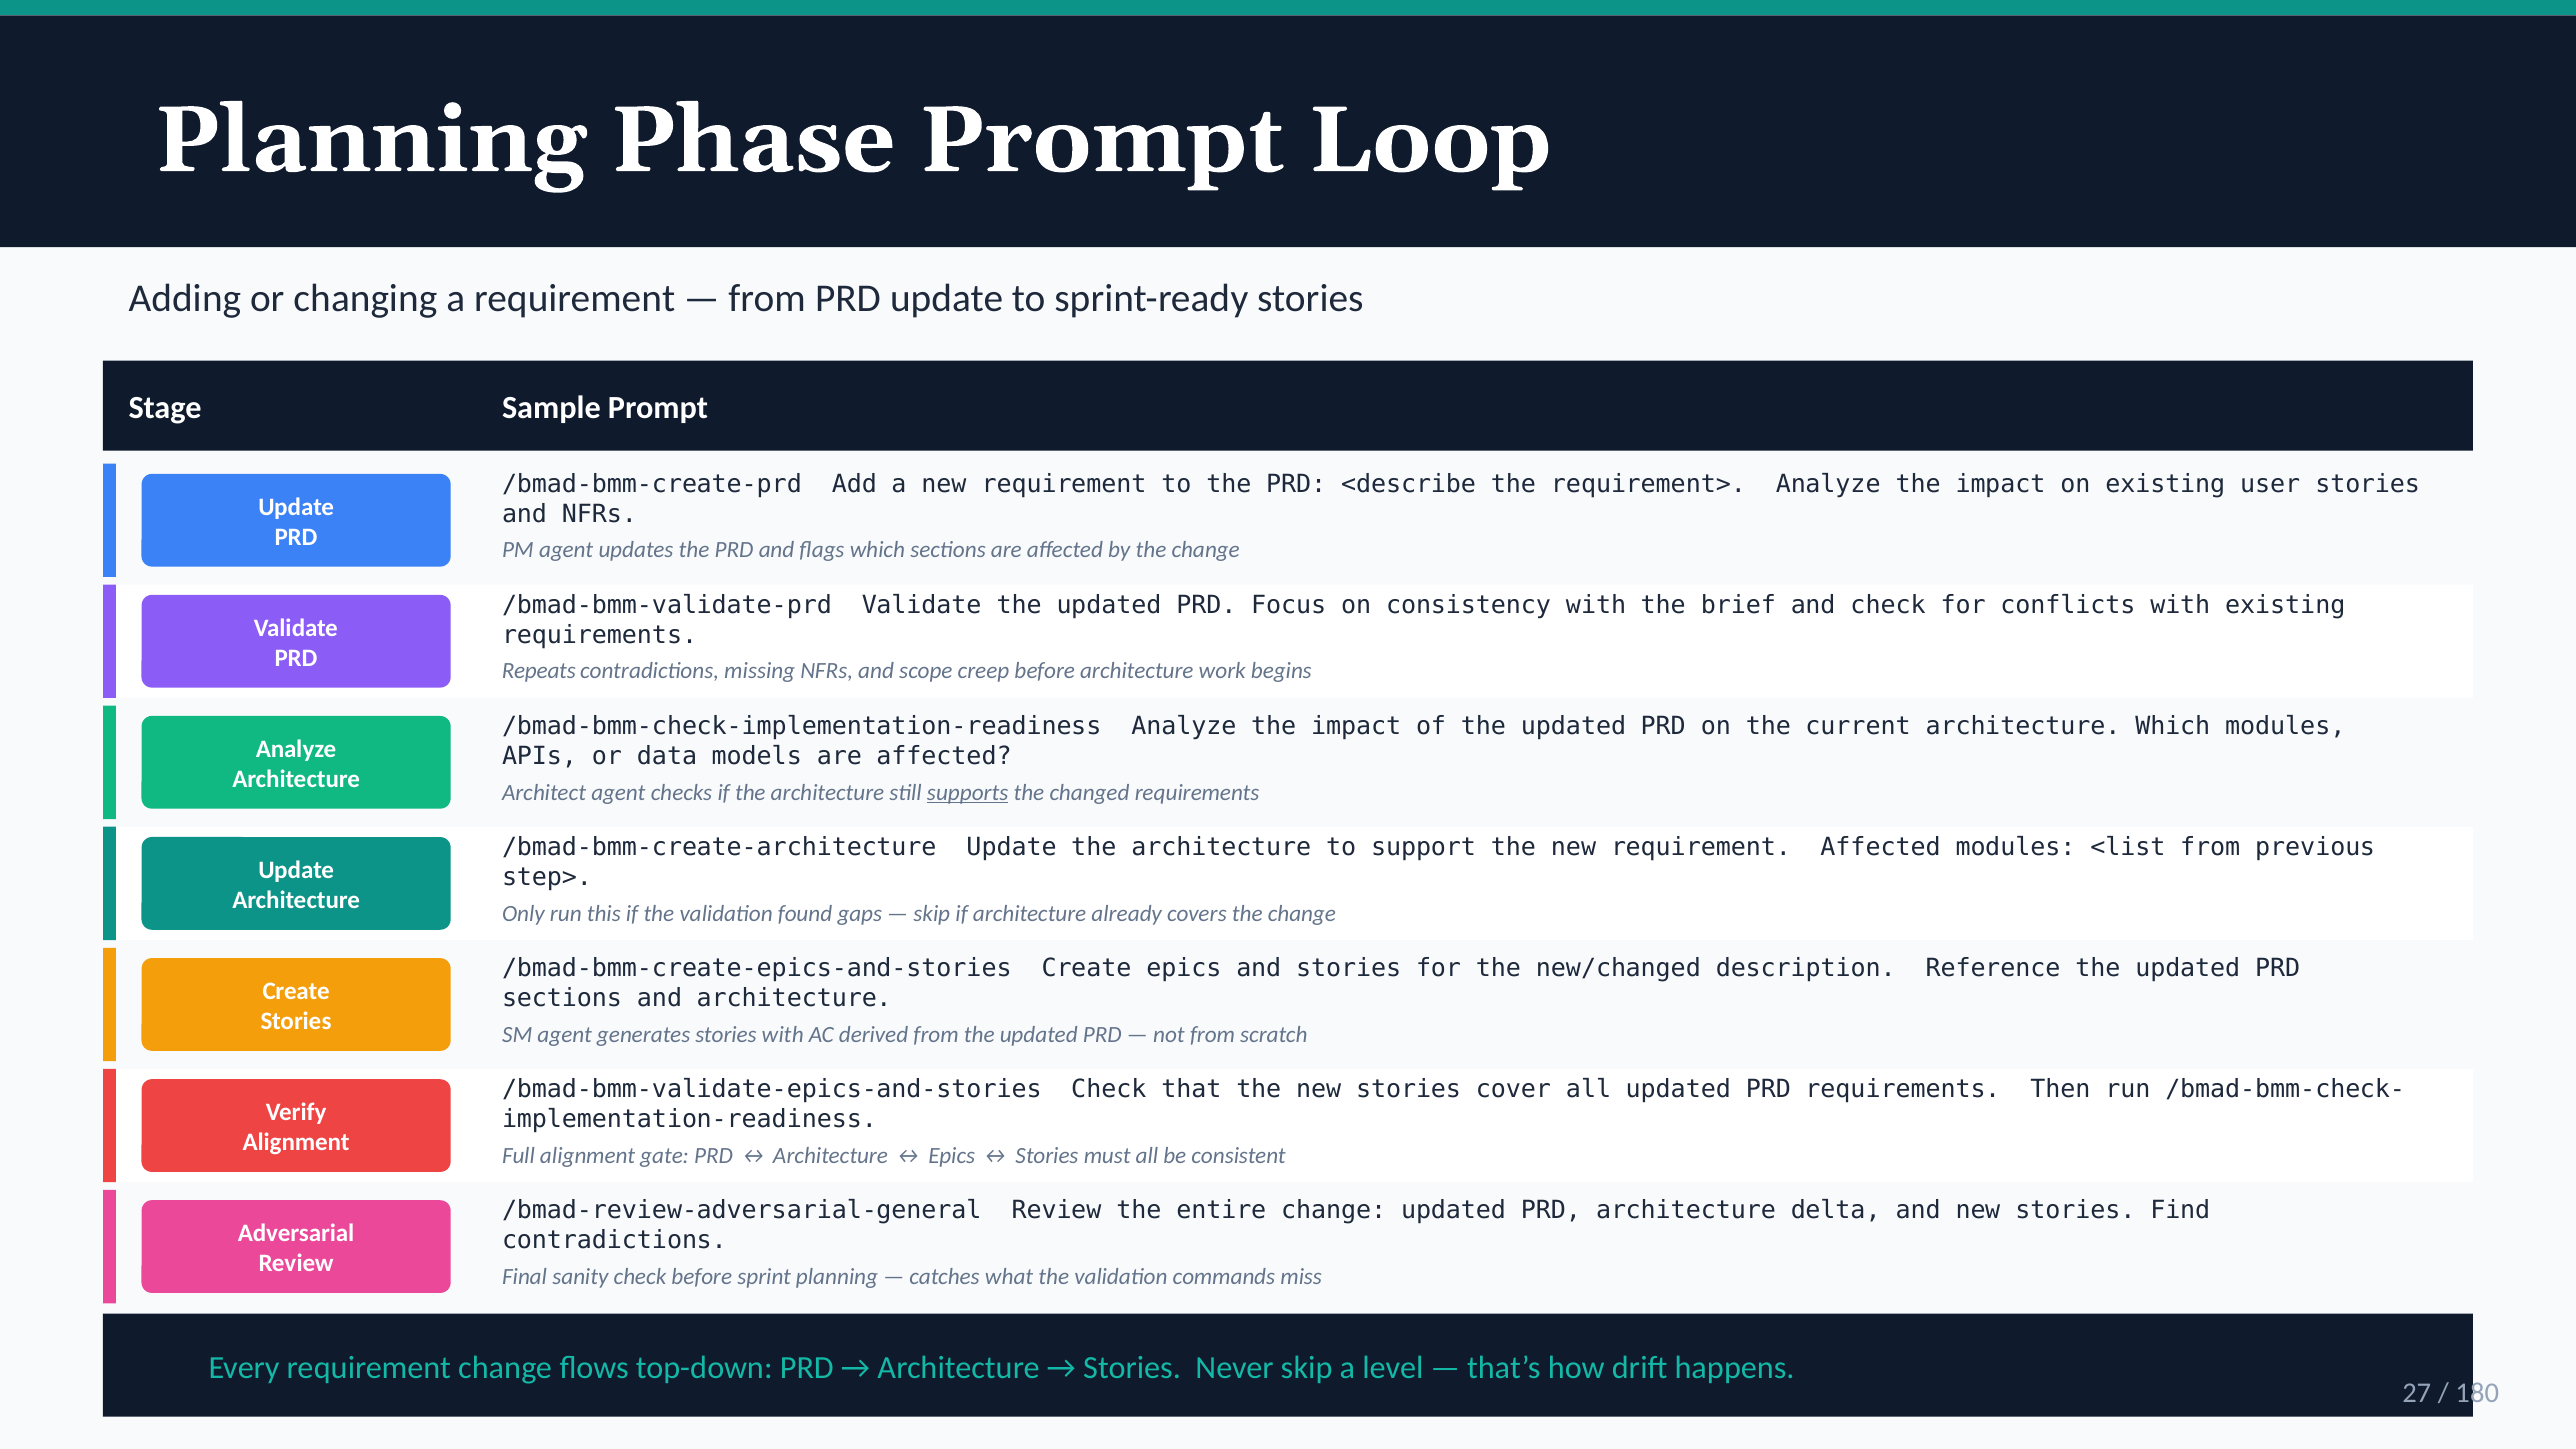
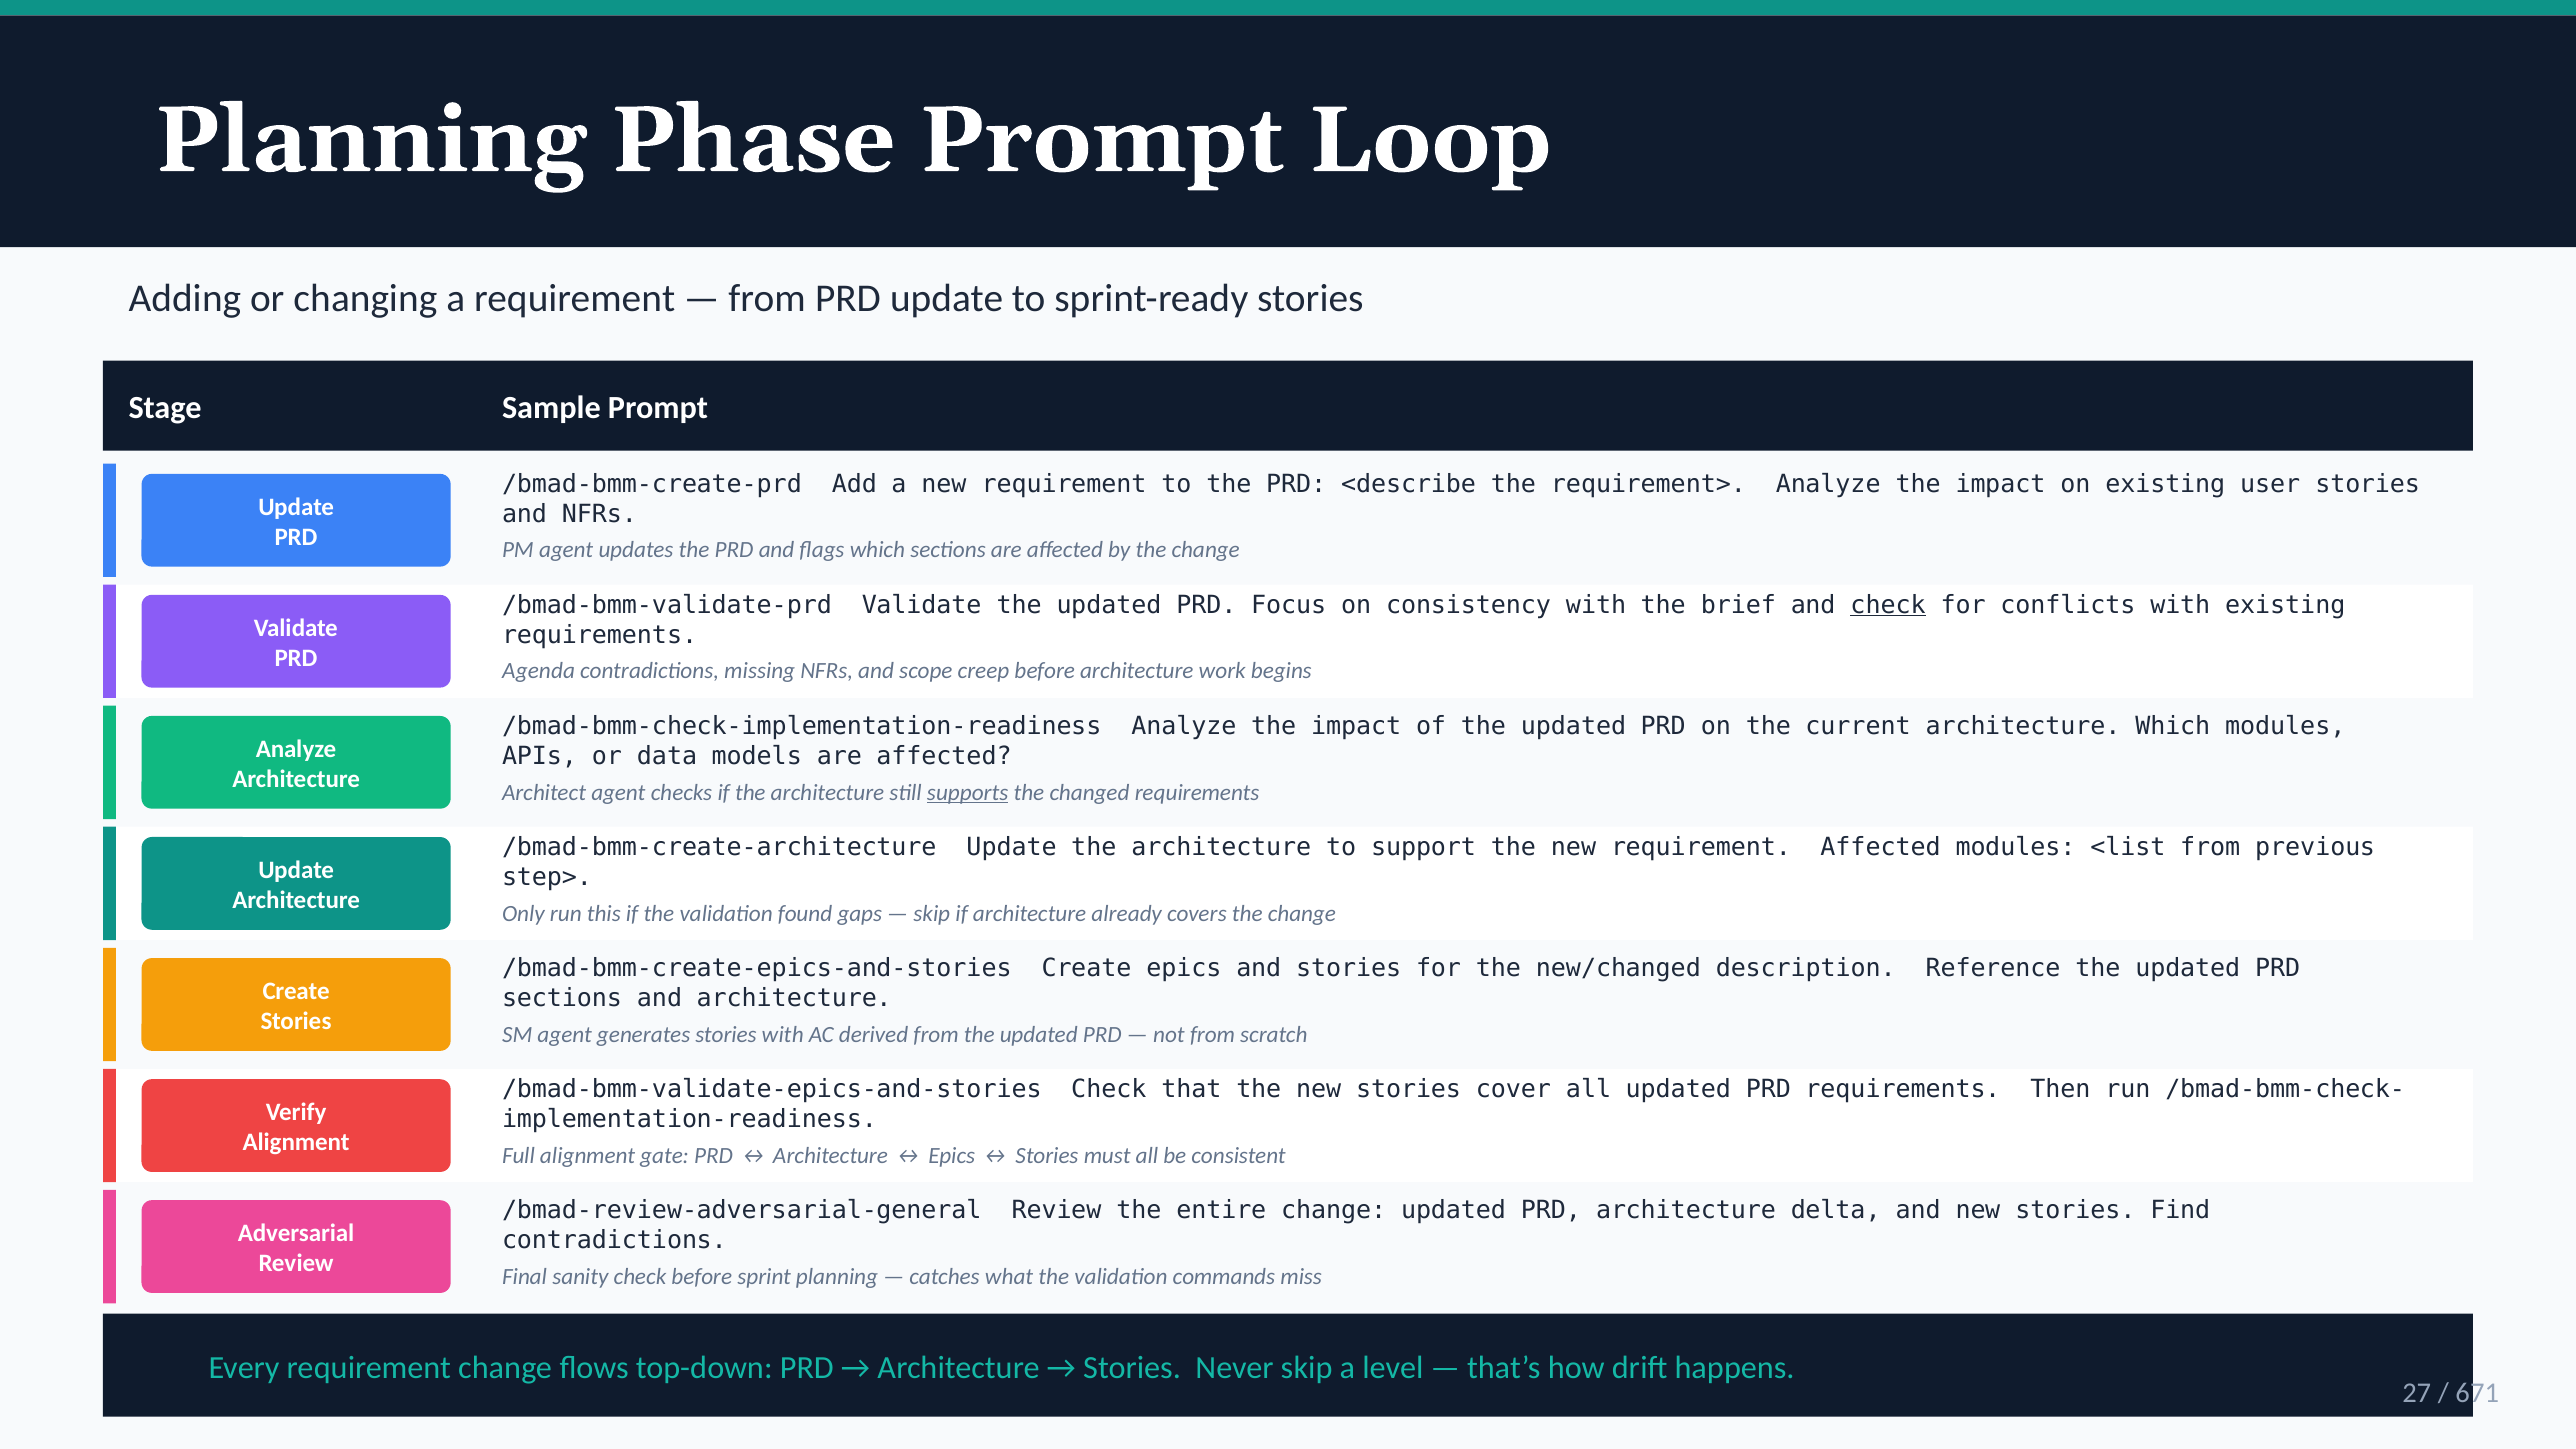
check underline: none -> present (1888, 605)
Repeats: Repeats -> Agenda (539, 671)
180: 180 -> 671 (2477, 1393)
